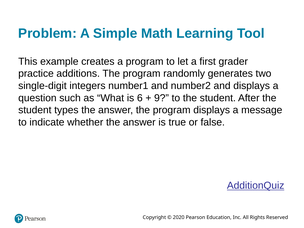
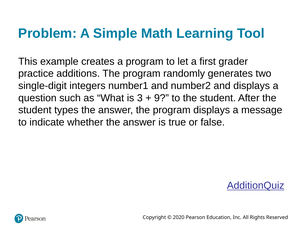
6: 6 -> 3 (140, 98)
